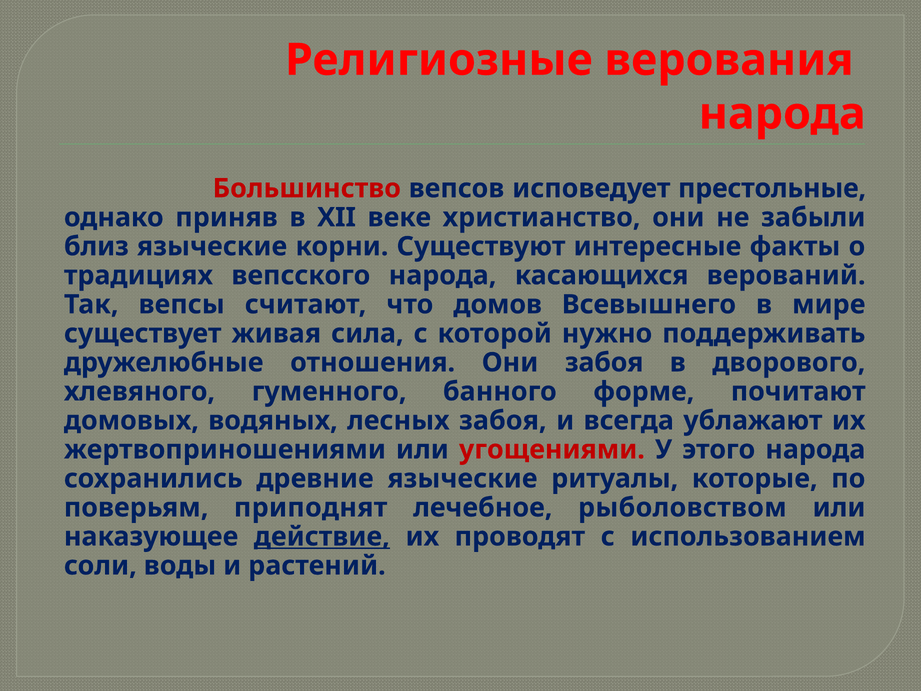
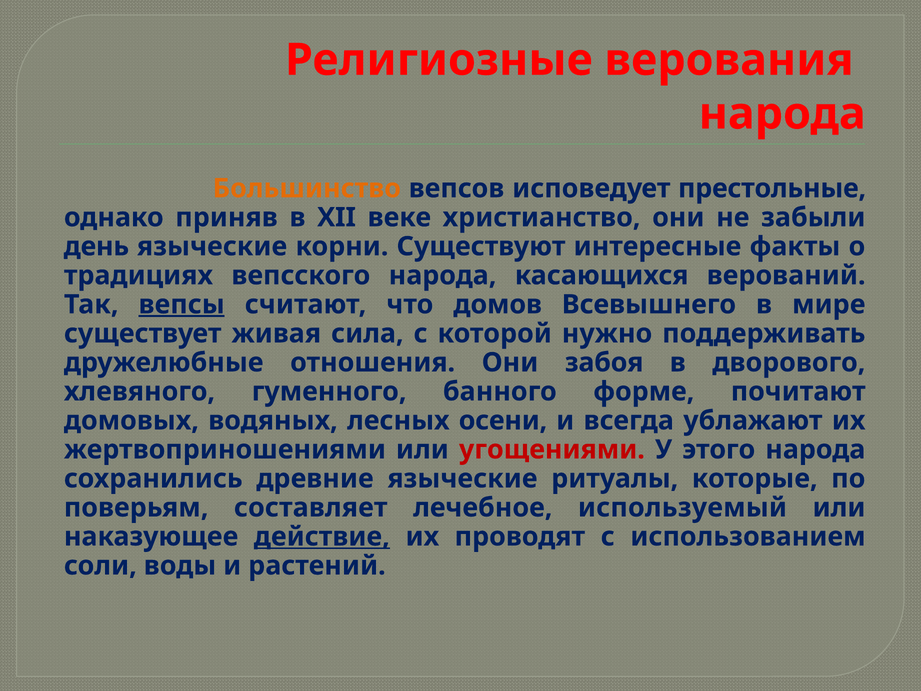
Большинство colour: red -> orange (307, 188)
близ: близ -> день (96, 246)
вепсы underline: none -> present (182, 304)
лесных забоя: забоя -> осени (503, 420)
приподнят: приподнят -> составляет (311, 507)
рыболовством: рыболовством -> используемый (682, 507)
